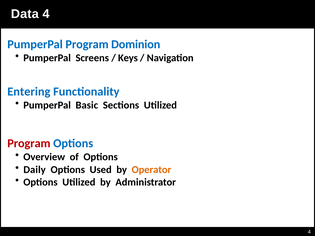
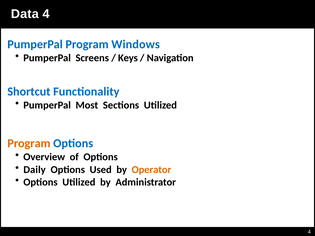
Dominion: Dominion -> Windows (136, 44)
Entering: Entering -> Shortcut (29, 92)
Basic: Basic -> Most (87, 105)
Program colour: red -> orange (29, 144)
